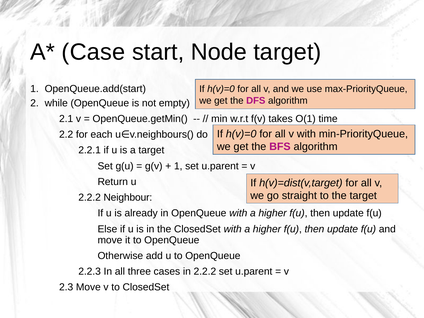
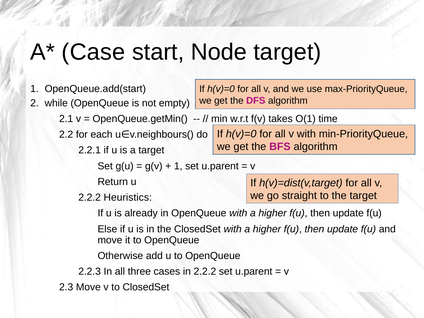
Neighbour: Neighbour -> Heuristics (128, 197)
